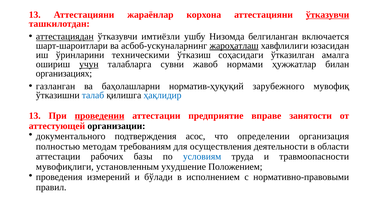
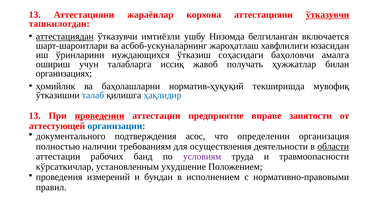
жароҳатлаш underline: present -> none (234, 46)
техническими: техническими -> нуждающихся (141, 55)
ўтказилган: ўтказилган -> баҳоловчи (293, 55)
учун underline: present -> none (89, 64)
сувни: сувни -> иссиқ (172, 64)
нормами: нормами -> получать (245, 64)
газланган: газланган -> ҳомийлик (56, 86)
зарубежного: зарубежного -> текширишда (279, 86)
организации colour: black -> blue (116, 126)
методам: методам -> наличии (100, 146)
области underline: none -> present (333, 146)
базы: базы -> банд (143, 156)
условиям colour: blue -> purple (202, 156)
мувофиқлиги: мувофиқлиги -> кўрсаткичлар (65, 167)
бўлади: бўлади -> бундан (158, 177)
